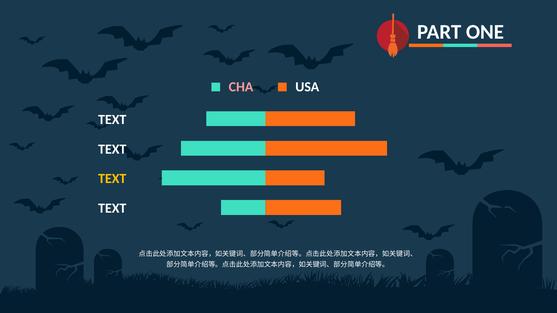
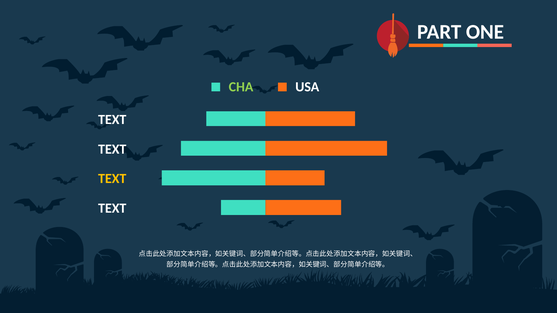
CHA colour: pink -> light green (241, 87)
